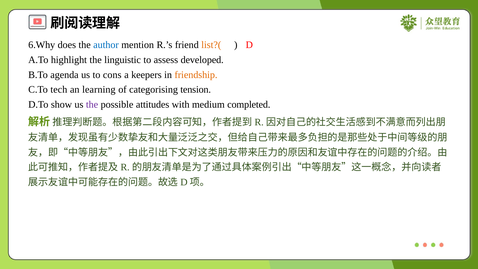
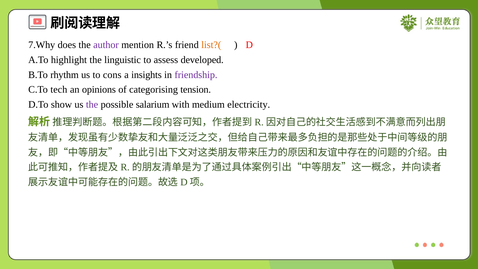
6.Why: 6.Why -> 7.Why (42, 45)
author colour: blue -> purple (106, 45)
agenda: agenda -> rhythm (65, 75)
keepers: keepers -> insights (146, 75)
friendship colour: orange -> purple (196, 75)
learning: learning -> opinions (99, 90)
attitudes: attitudes -> salarium (153, 105)
completed: completed -> electricity (249, 105)
